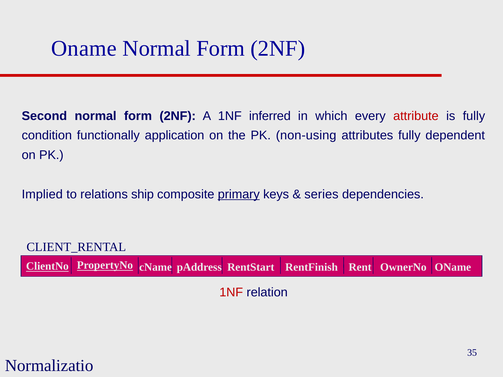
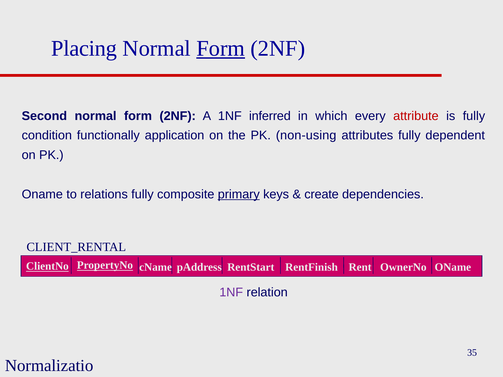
Oname: Oname -> Placing (84, 48)
Form underline: none -> present (221, 48)
Implied: Implied -> Oname (42, 194)
relations ship: ship -> fully (142, 194)
series: series -> create (322, 194)
1NF colour: red -> purple (231, 292)
